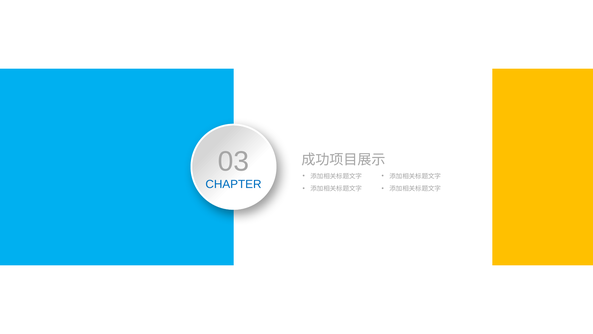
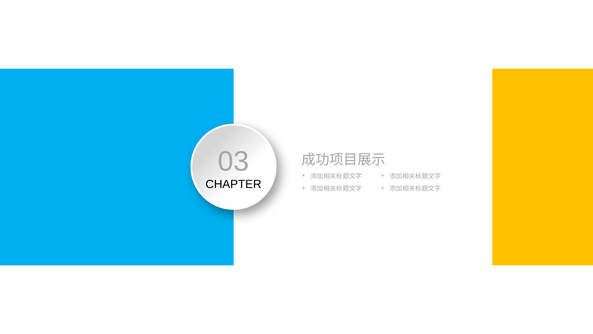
CHAPTER colour: blue -> black (233, 184)
